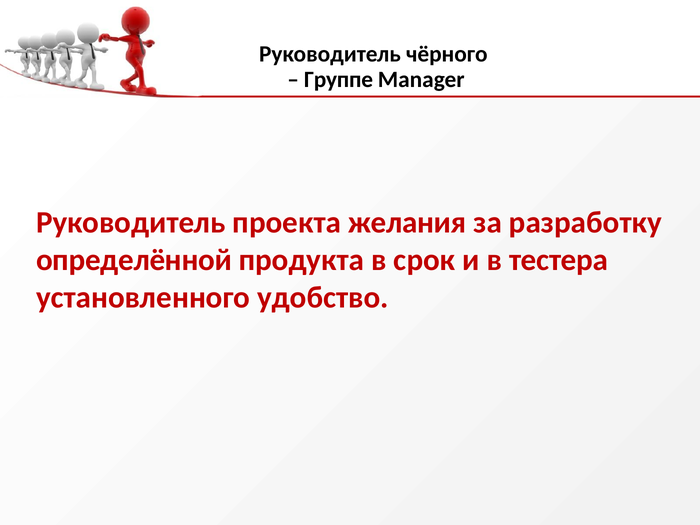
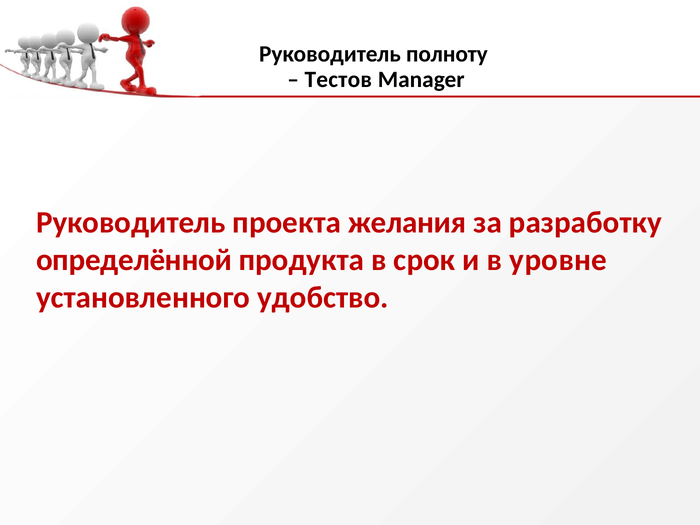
чёрного: чёрного -> полноту (447, 54)
Группе: Группе -> Тестов (338, 79)
тестера: тестера -> уровне (558, 260)
